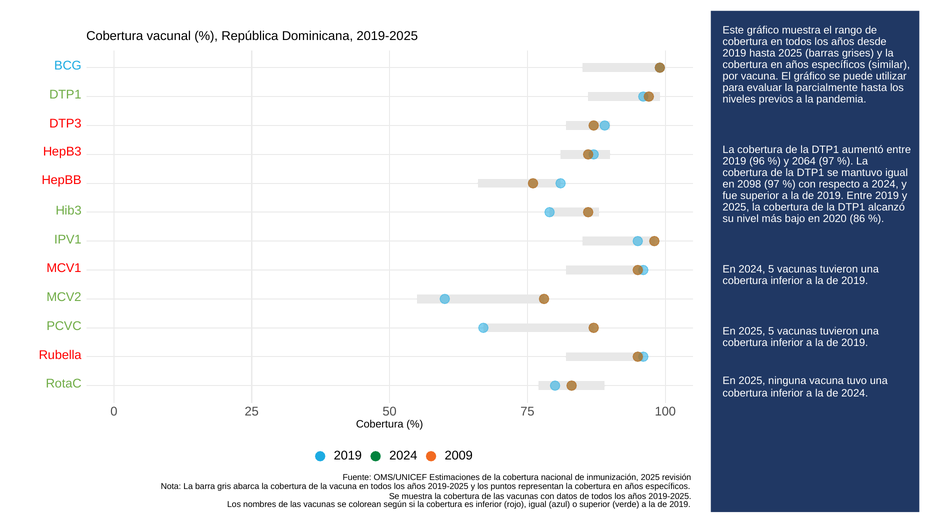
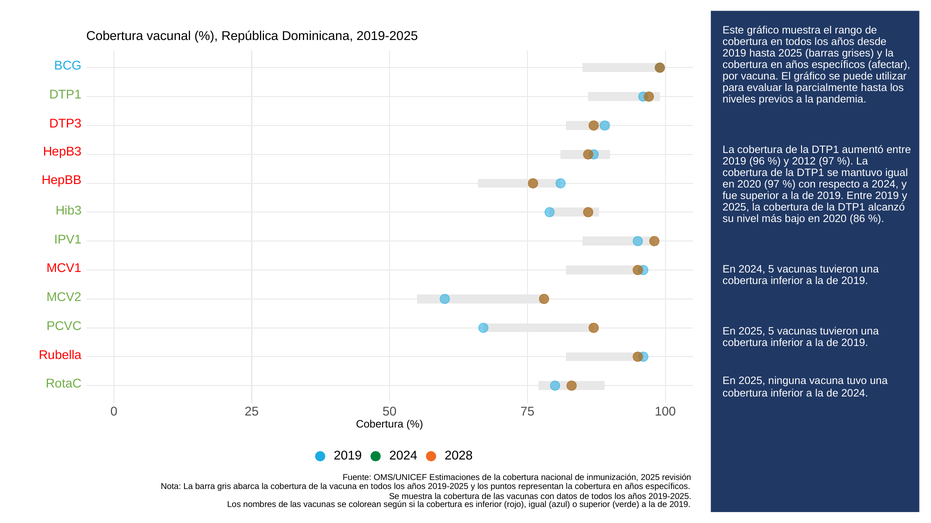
similar: similar -> afectar (889, 65)
2064: 2064 -> 2012 (804, 161)
2098: 2098 -> 2020 (749, 184)
2009: 2009 -> 2028 (459, 456)
